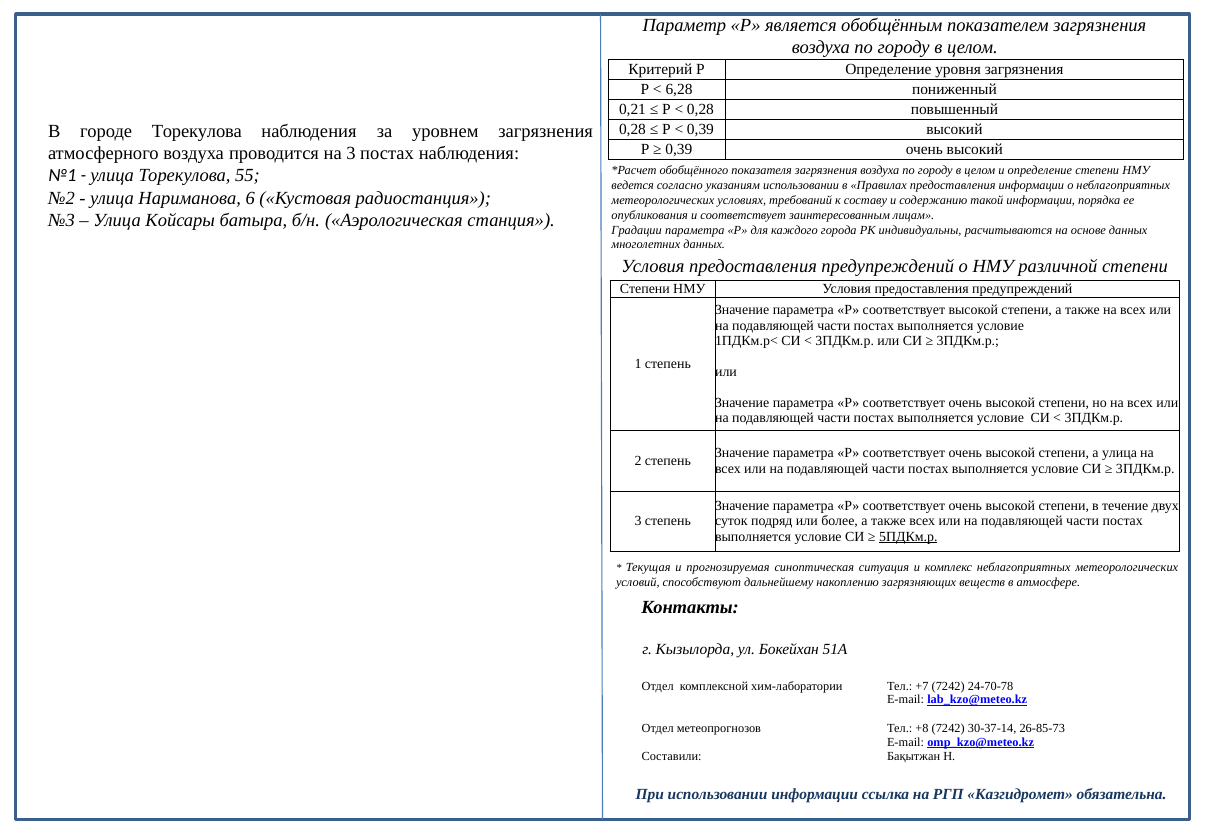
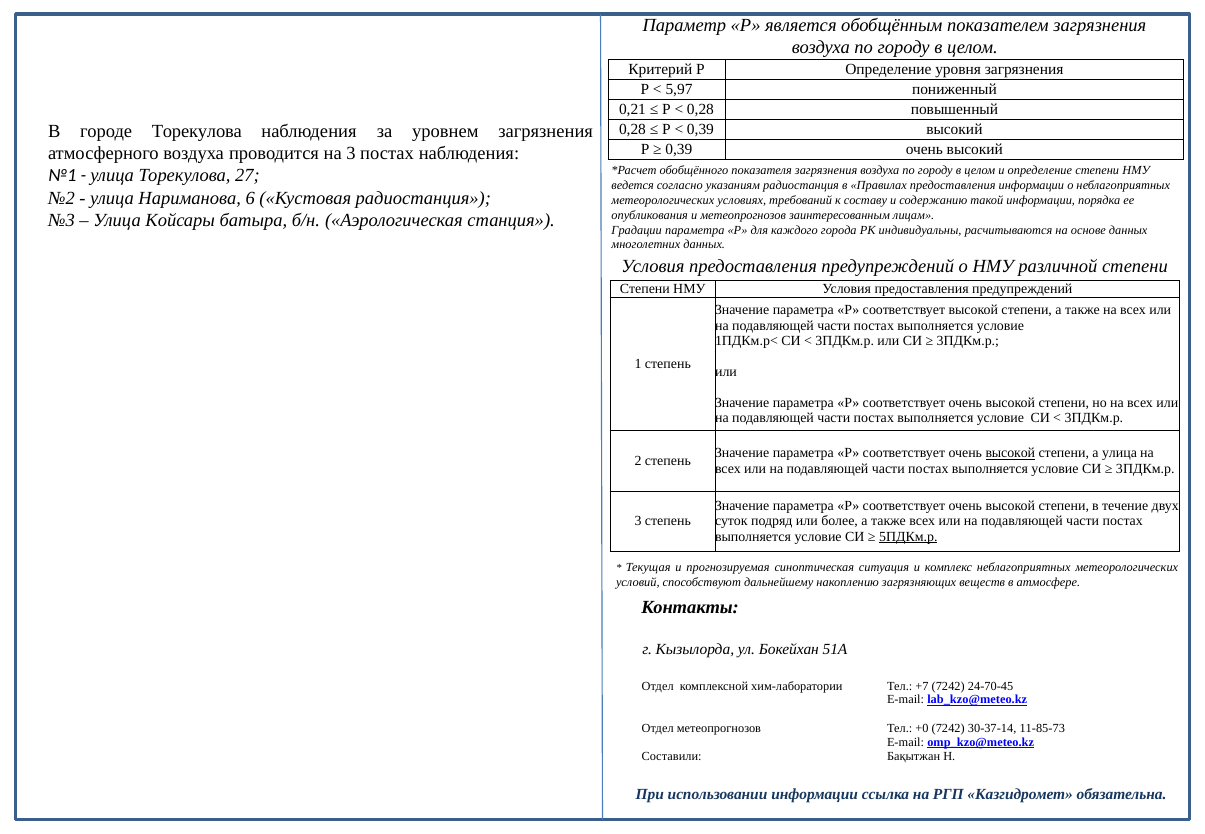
6,28: 6,28 -> 5,97 (679, 89)
55: 55 -> 27 (248, 176)
указаниям использовании: использовании -> радиостанция (801, 186)
и соответствует: соответствует -> метеопрогнозов (743, 215)
высокой underline: none -> present (1010, 453)
24-70-78: 24-70-78 -> 24-70-45 (991, 686)
+8: +8 -> +0 (922, 729)
26-85-73: 26-85-73 -> 11-85-73 (1042, 729)
